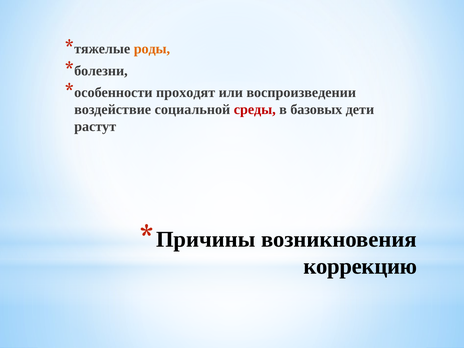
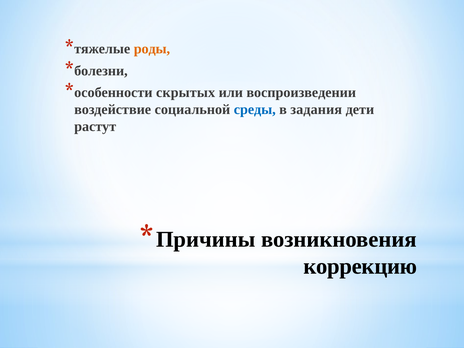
проходят: проходят -> скрытых (186, 92)
среды colour: red -> blue (255, 109)
базовых: базовых -> задания (316, 109)
